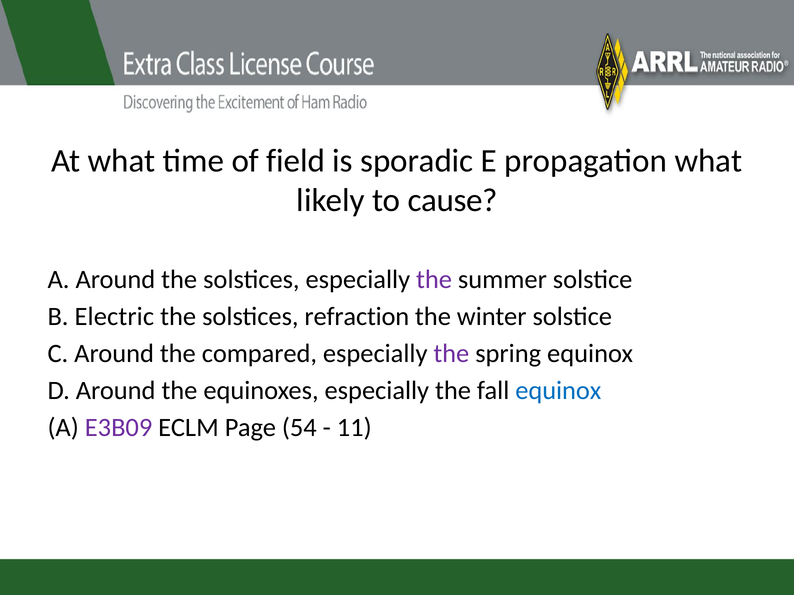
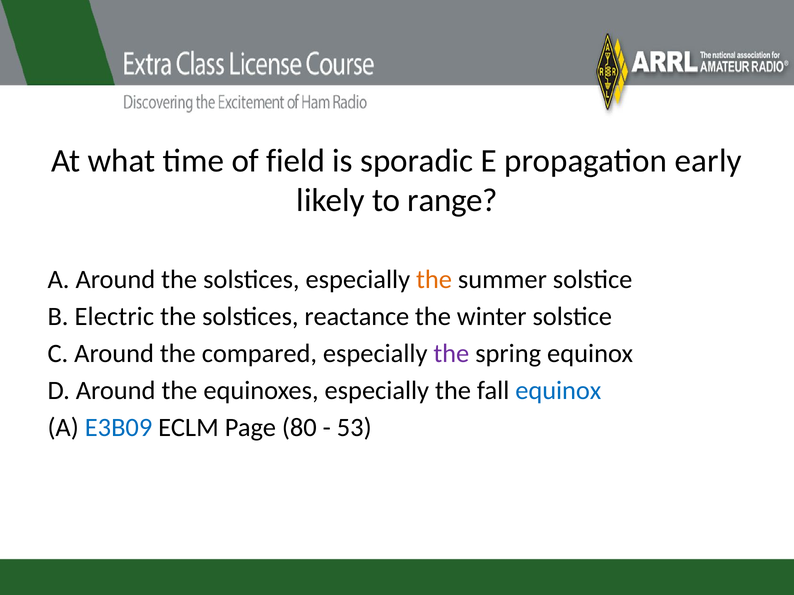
propagation what: what -> early (708, 161)
cause: cause -> range (453, 201)
the colour: purple -> orange (434, 280)
refraction: refraction -> reactance (357, 317)
E3B09 colour: purple -> blue (119, 428)
54: 54 -> 80 (299, 428)
11: 11 -> 53 (354, 428)
